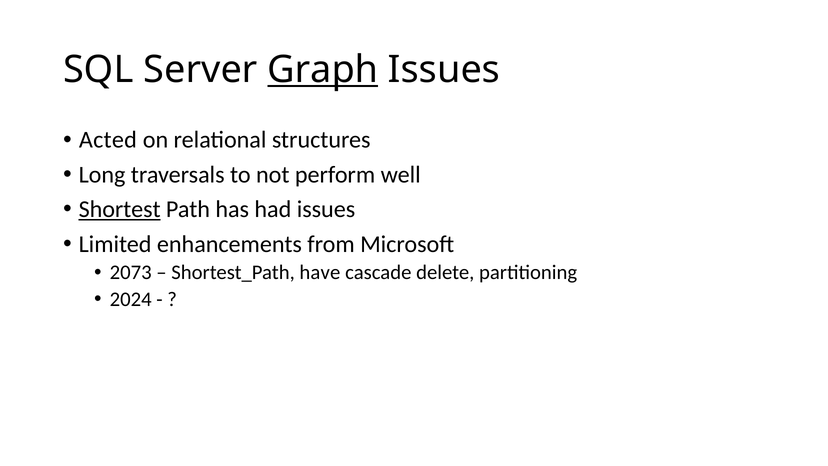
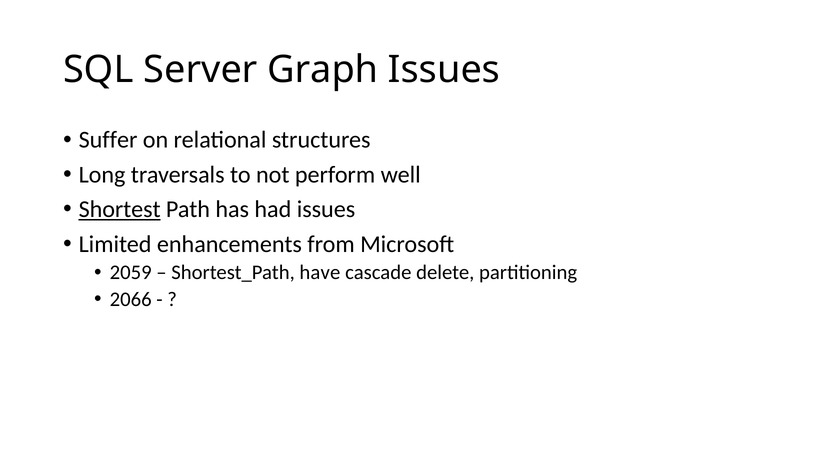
Graph underline: present -> none (323, 70)
Acted: Acted -> Suffer (108, 140)
2073: 2073 -> 2059 (131, 272)
2024: 2024 -> 2066 (131, 299)
